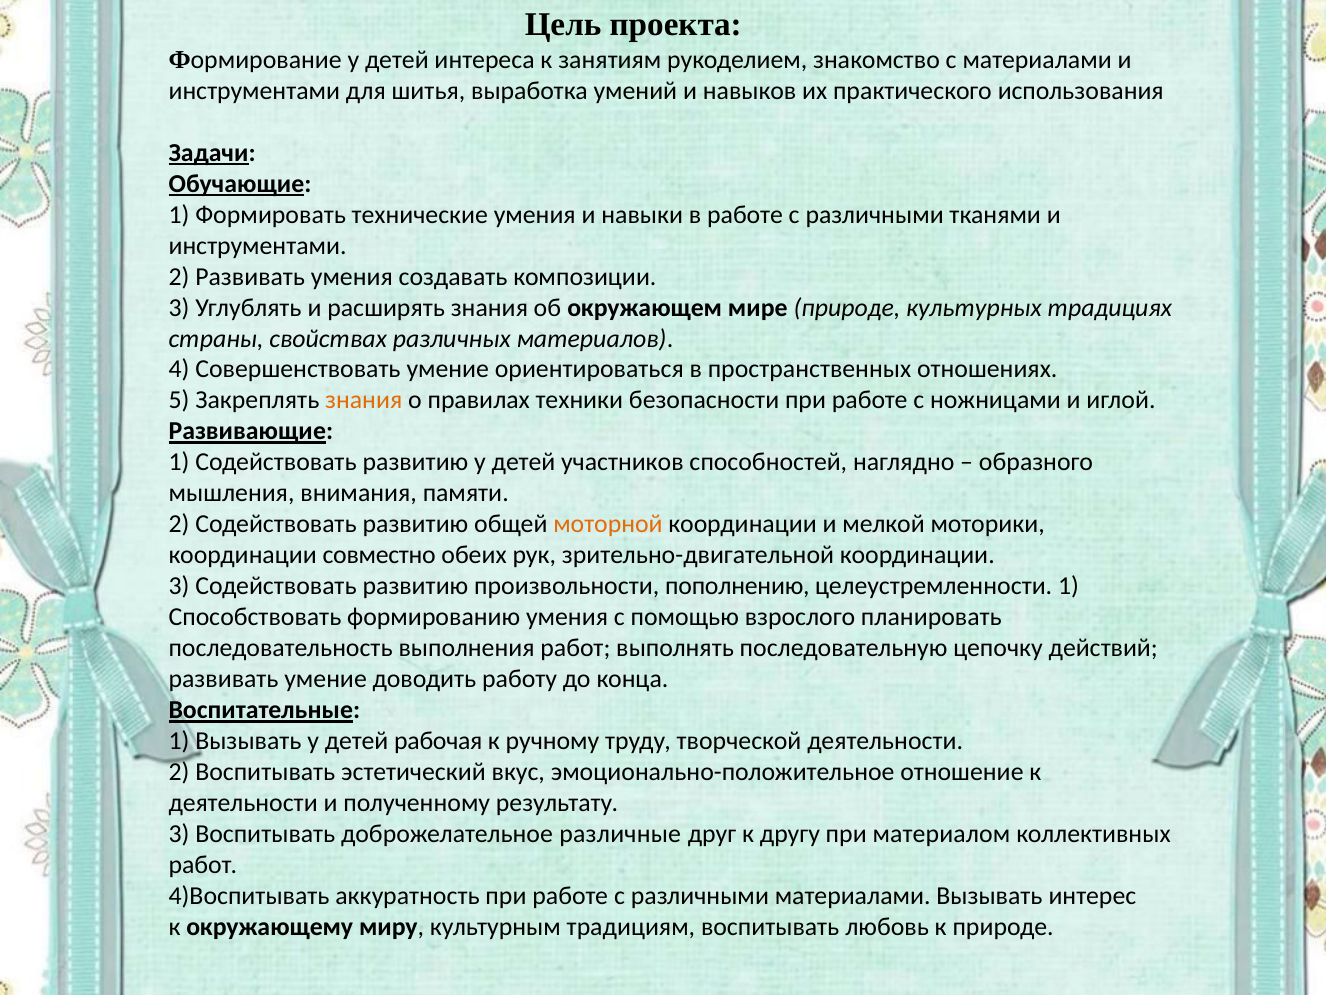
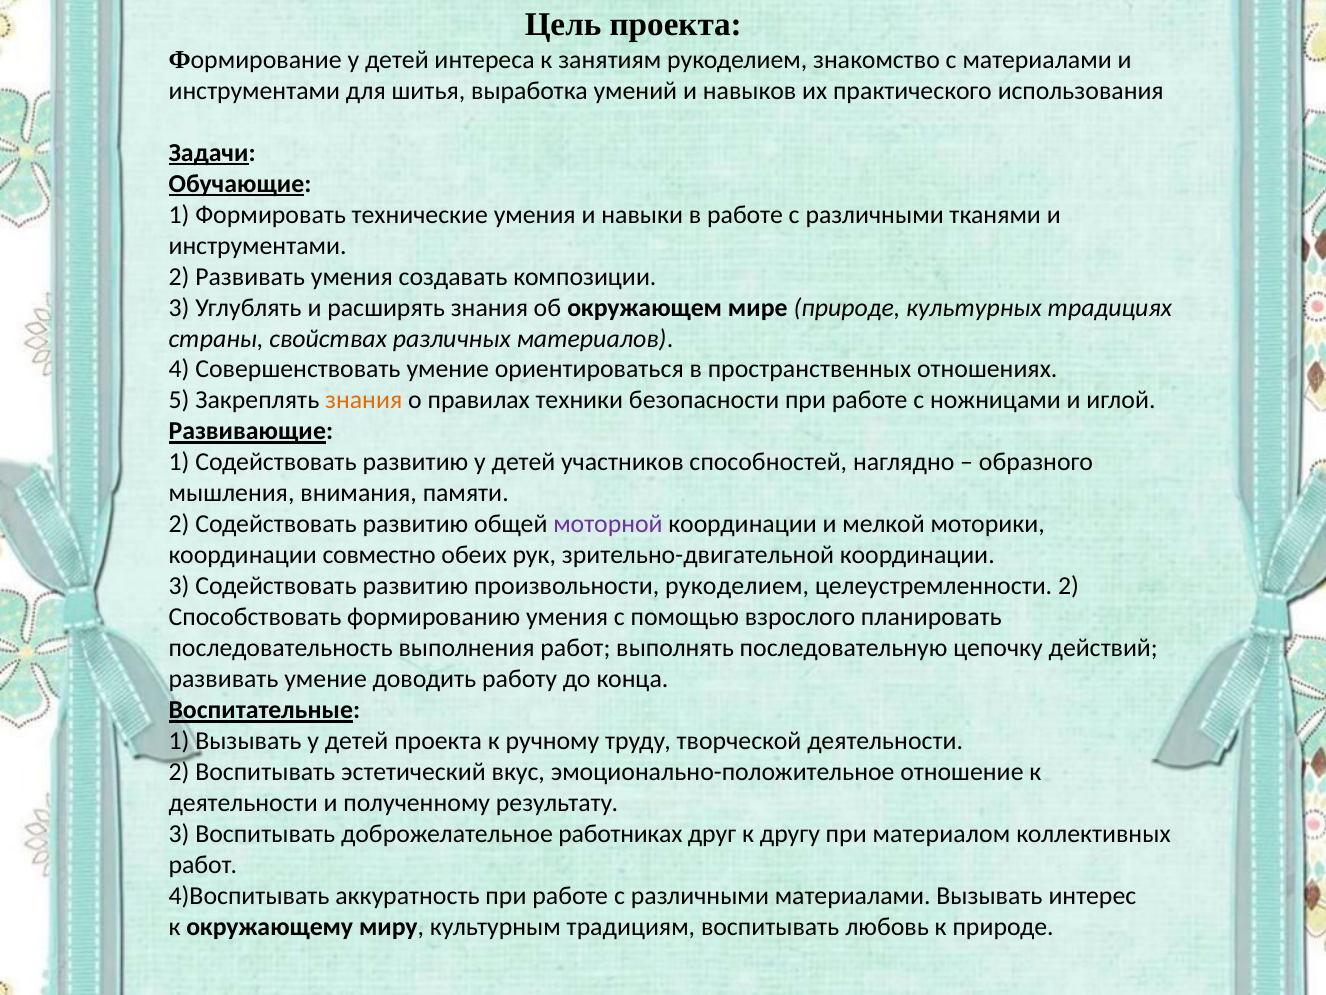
моторной colour: orange -> purple (608, 524)
произвольности пополнению: пополнению -> рукоделием (737, 586)
целеустремленности 1: 1 -> 2 (1068, 586)
детей рабочая: рабочая -> проекта (438, 741)
различные: различные -> работниках (620, 834)
